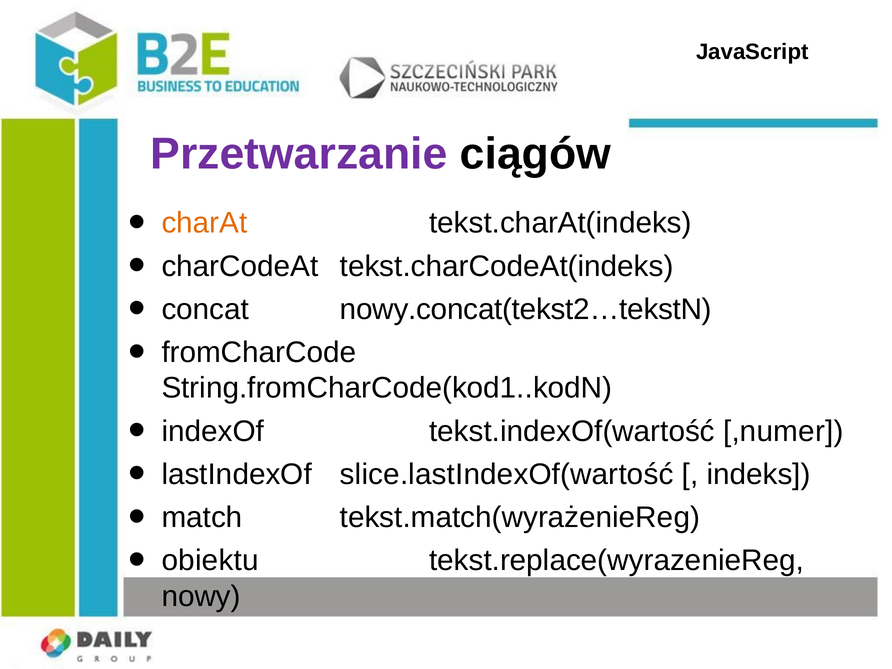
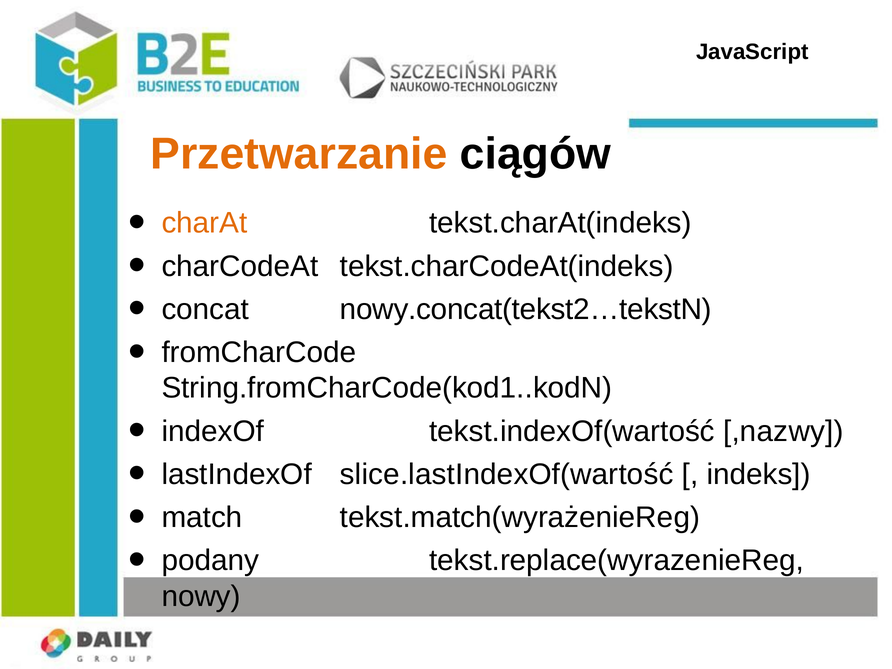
Przetwarzanie colour: purple -> orange (299, 154)
,numer: ,numer -> ,nazwy (783, 431)
obiektu: obiektu -> podany (210, 561)
